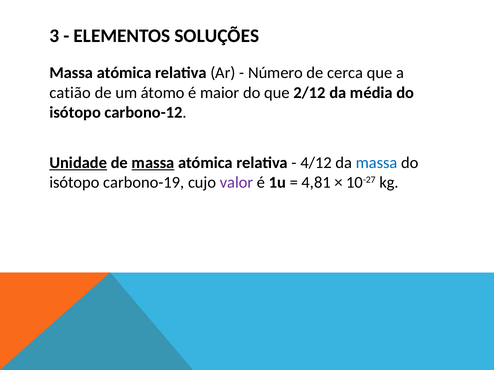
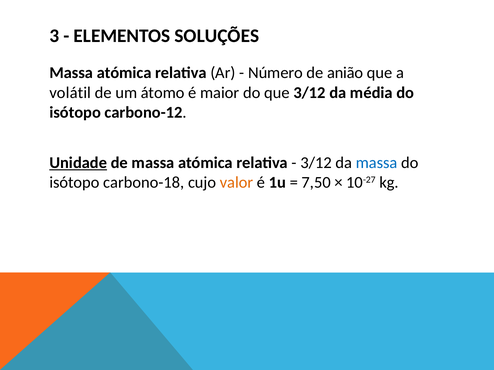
cerca: cerca -> anião (345, 73)
catião: catião -> volátil (70, 93)
que 2/12: 2/12 -> 3/12 (310, 93)
massa underline: present -> none (153, 163)
4/12: 4/12 -> 3/12 (316, 163)
carbono-19: carbono-19 -> carbono-18 (144, 183)
valor colour: purple -> orange (237, 183)
4,81: 4,81 -> 7,50 (316, 183)
